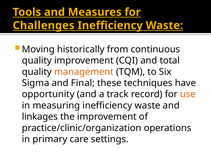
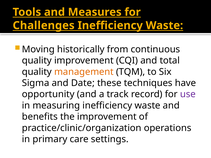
Final: Final -> Date (83, 83)
use colour: orange -> purple (188, 94)
linkages: linkages -> benefits (40, 117)
